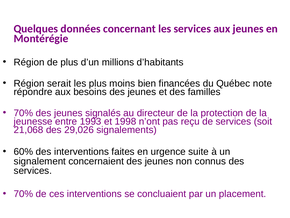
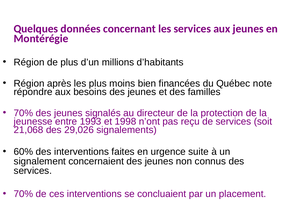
serait: serait -> après (59, 83)
